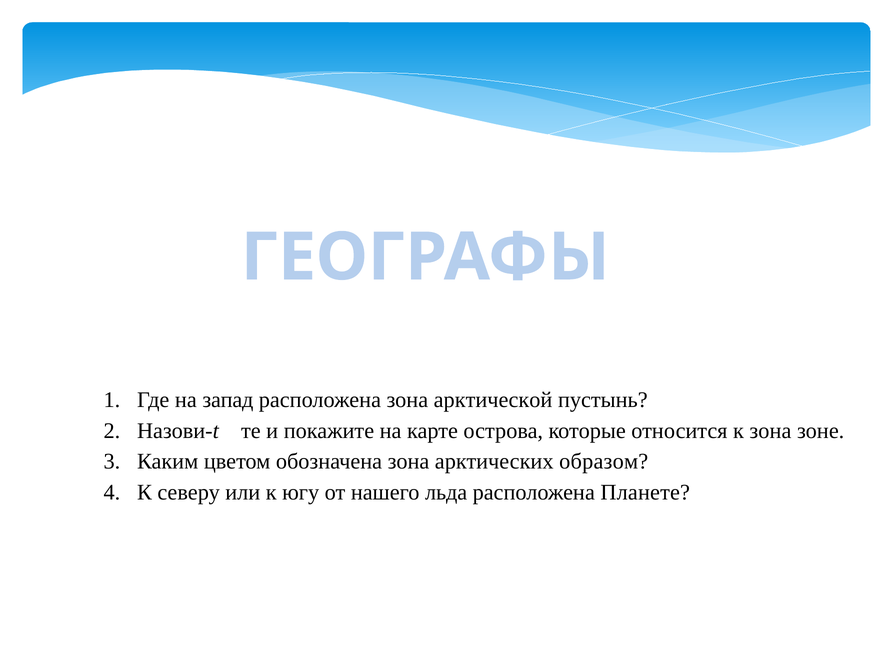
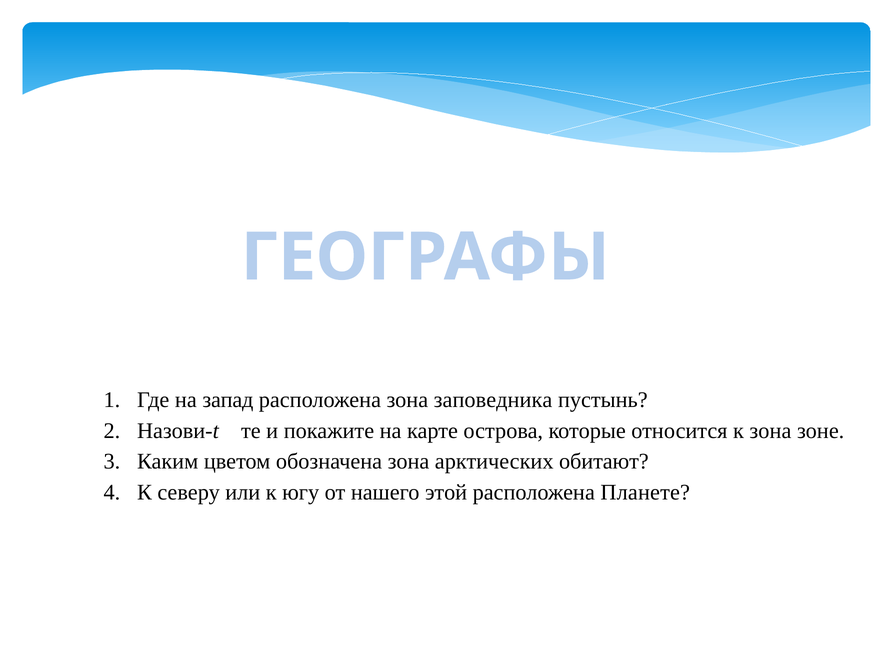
арктической: арктической -> заповедника (493, 400)
образом: образом -> обитают (604, 461)
льда: льда -> этой (446, 492)
